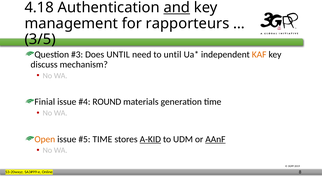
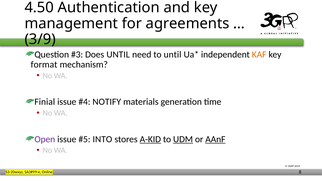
4.18: 4.18 -> 4.50 (39, 7)
and underline: present -> none (177, 7)
rapporteurs: rapporteurs -> agreements (188, 23)
3/5: 3/5 -> 3/9 (40, 39)
discuss: discuss -> format (44, 65)
ROUND: ROUND -> NOTIFY (107, 102)
Open colour: orange -> purple (45, 139)
TIME: TIME -> INTO (102, 139)
UDM underline: none -> present (183, 139)
